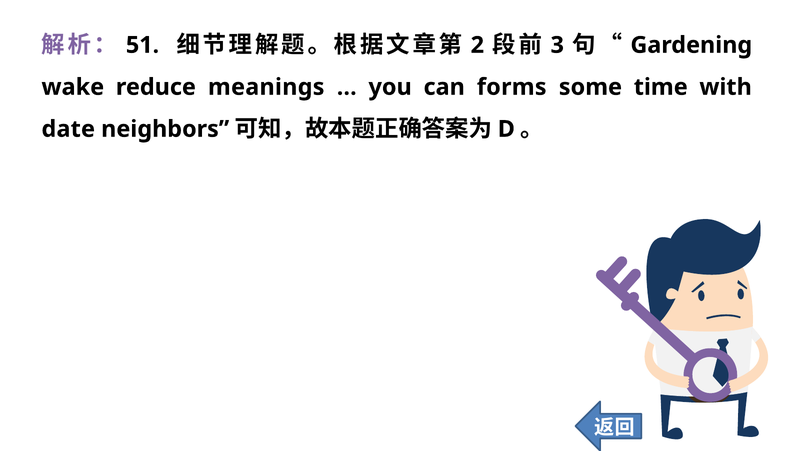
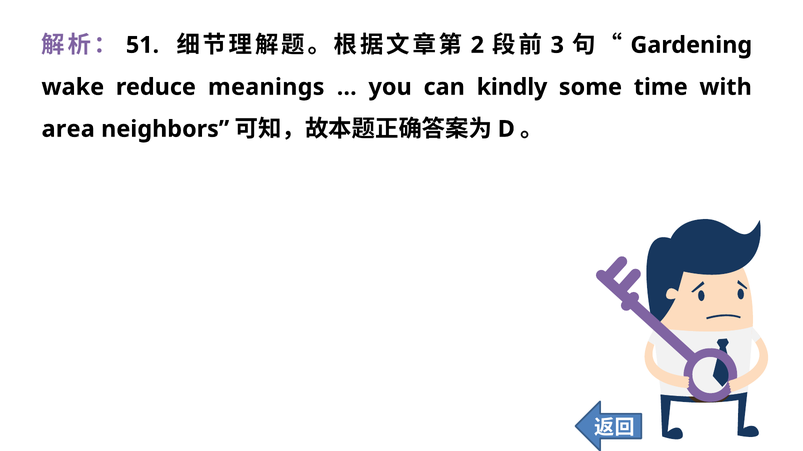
forms: forms -> kindly (512, 87)
date: date -> area (68, 129)
